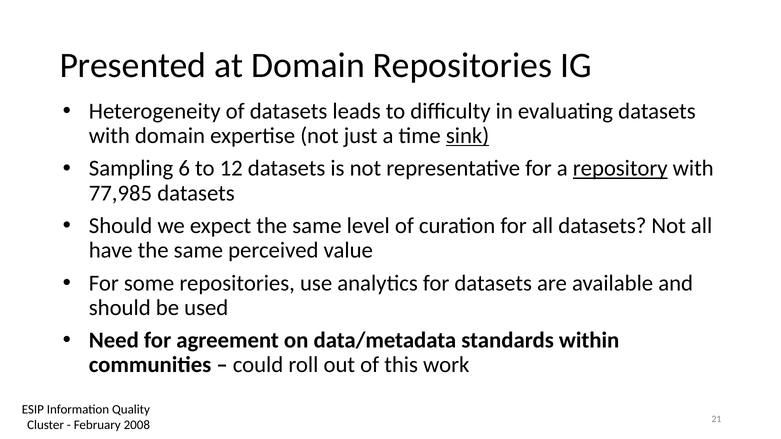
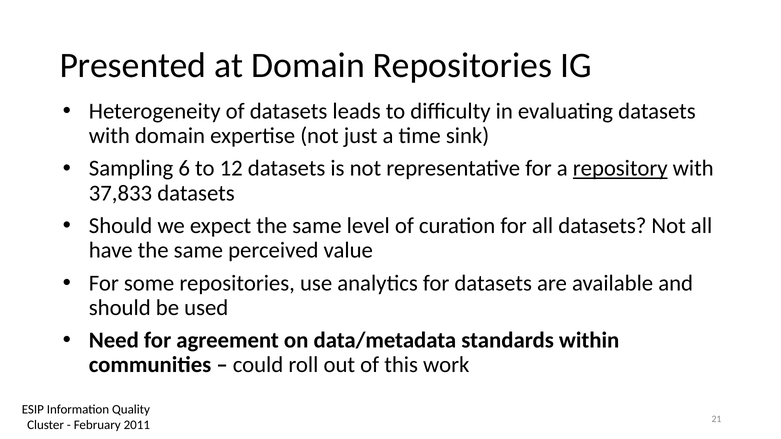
sink underline: present -> none (468, 136)
77,985: 77,985 -> 37,833 (120, 193)
2008: 2008 -> 2011 (137, 425)
